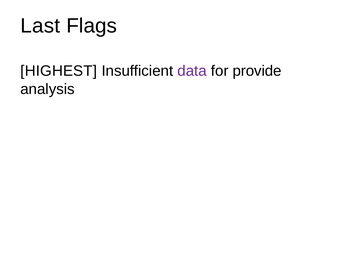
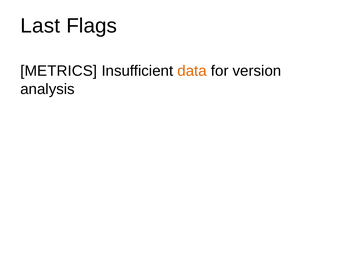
HIGHEST: HIGHEST -> METRICS (59, 71)
data colour: purple -> orange (192, 71)
provide: provide -> version (257, 71)
